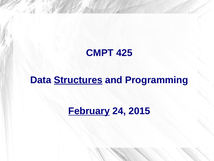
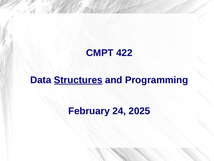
425: 425 -> 422 (124, 53)
February underline: present -> none (89, 111)
2015: 2015 -> 2025 (139, 111)
